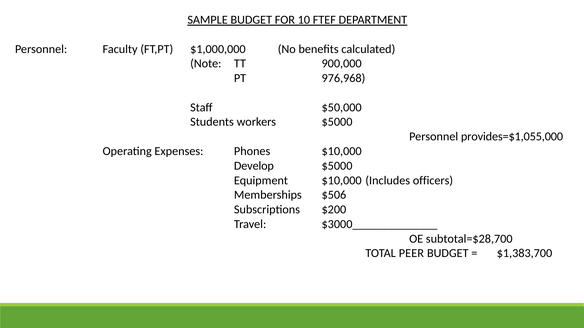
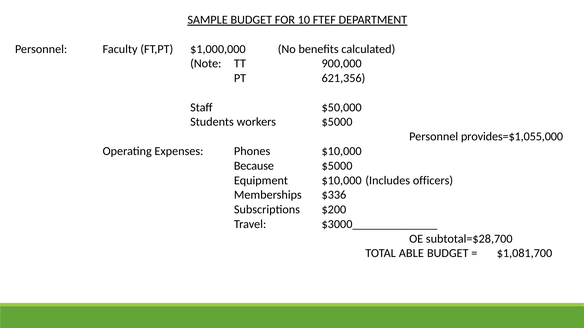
976,968: 976,968 -> 621,356 (343, 78)
Develop: Develop -> Because (254, 166)
$506: $506 -> $336 (334, 195)
PEER: PEER -> ABLE (411, 254)
$1,383,700: $1,383,700 -> $1,081,700 (525, 254)
